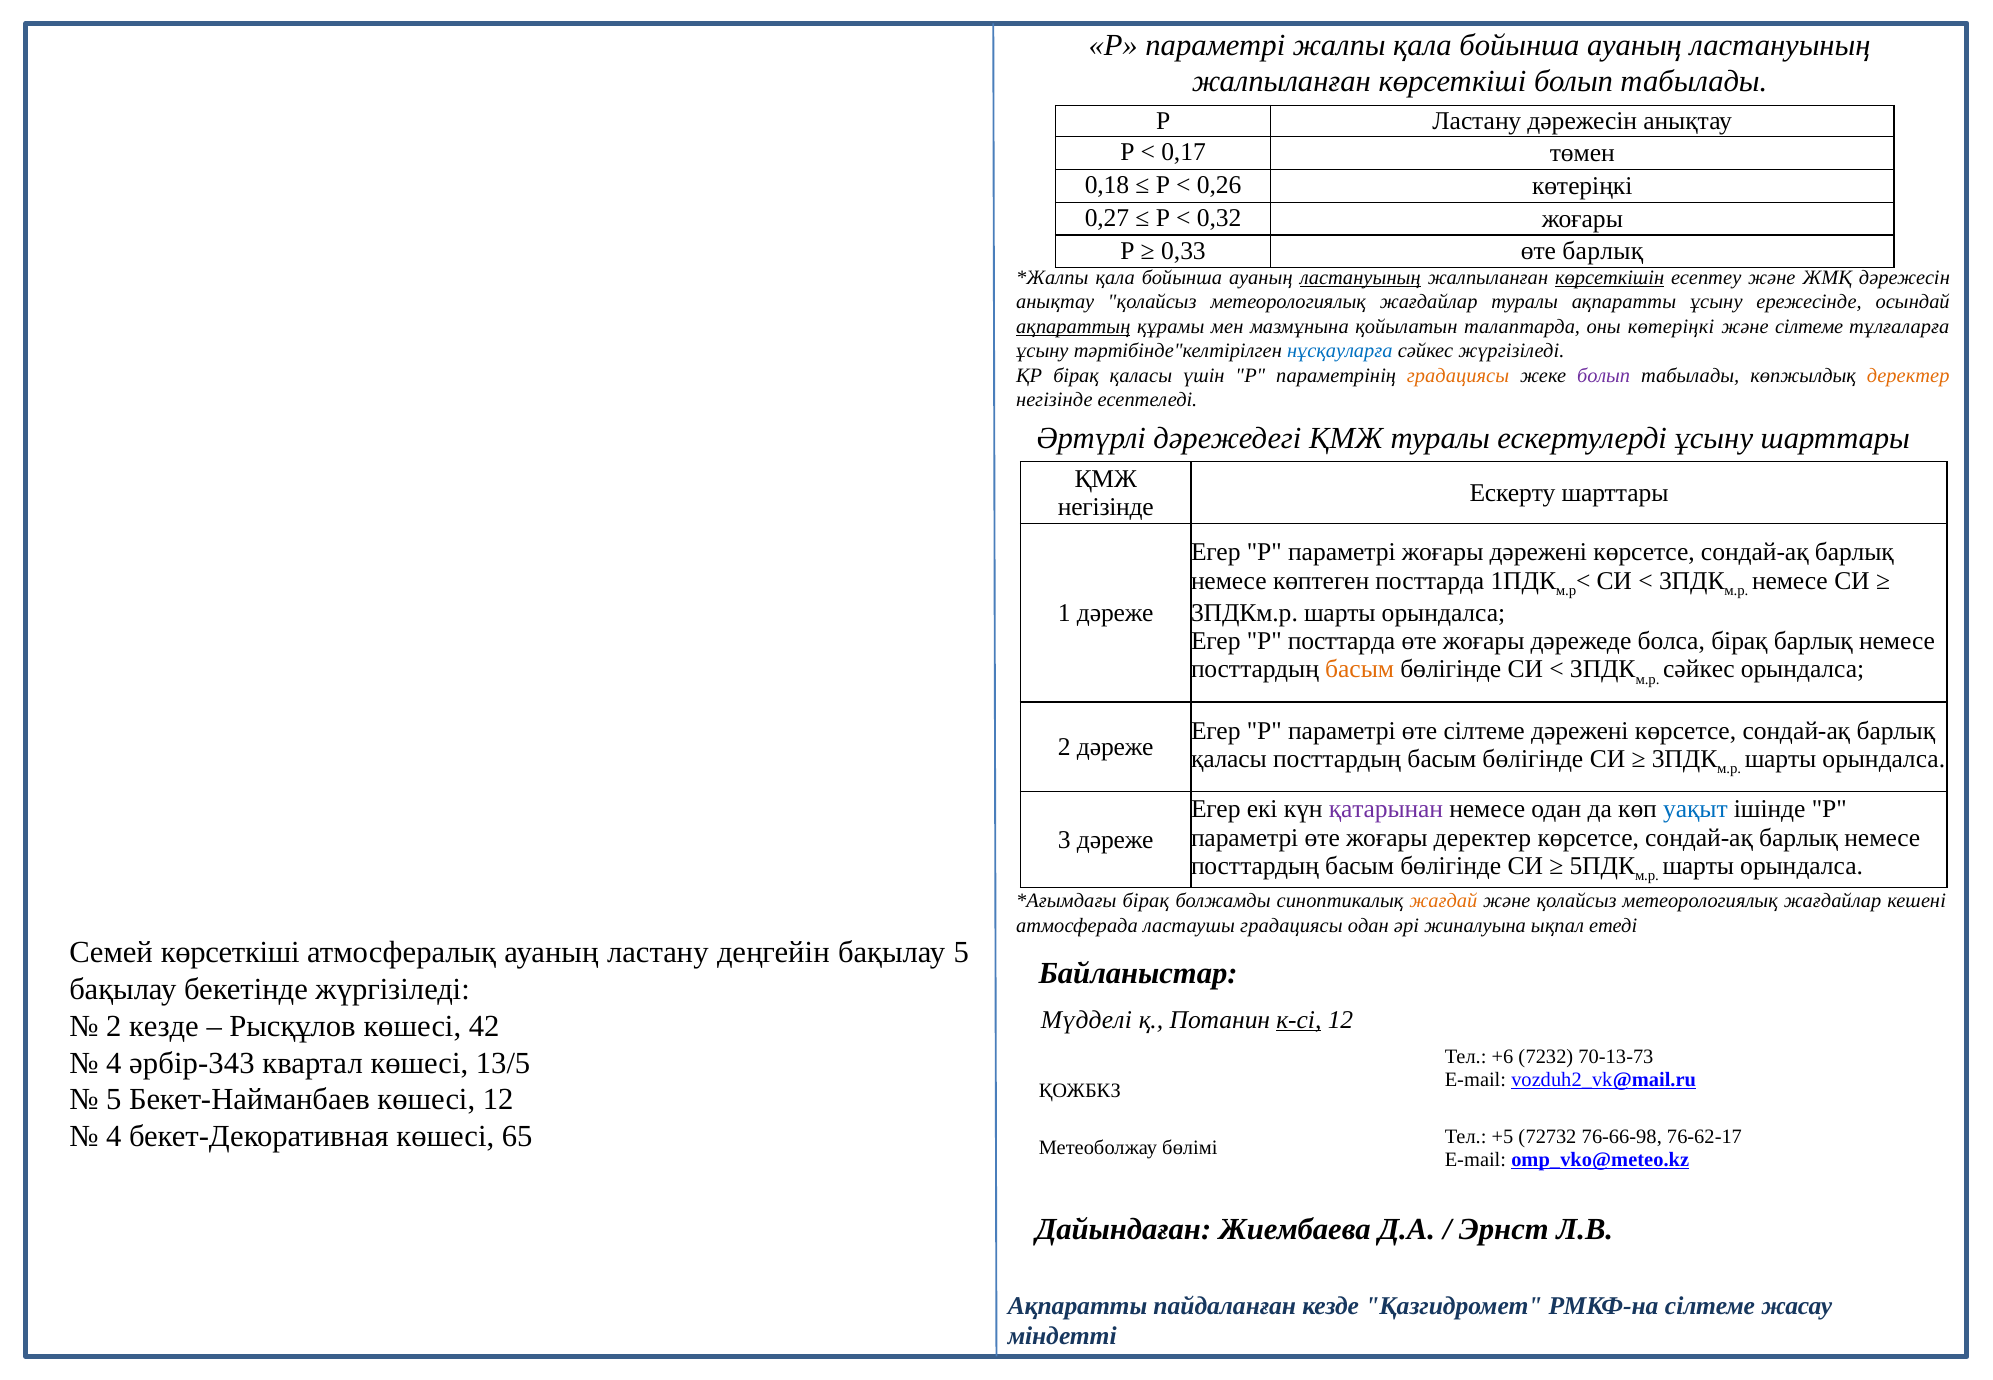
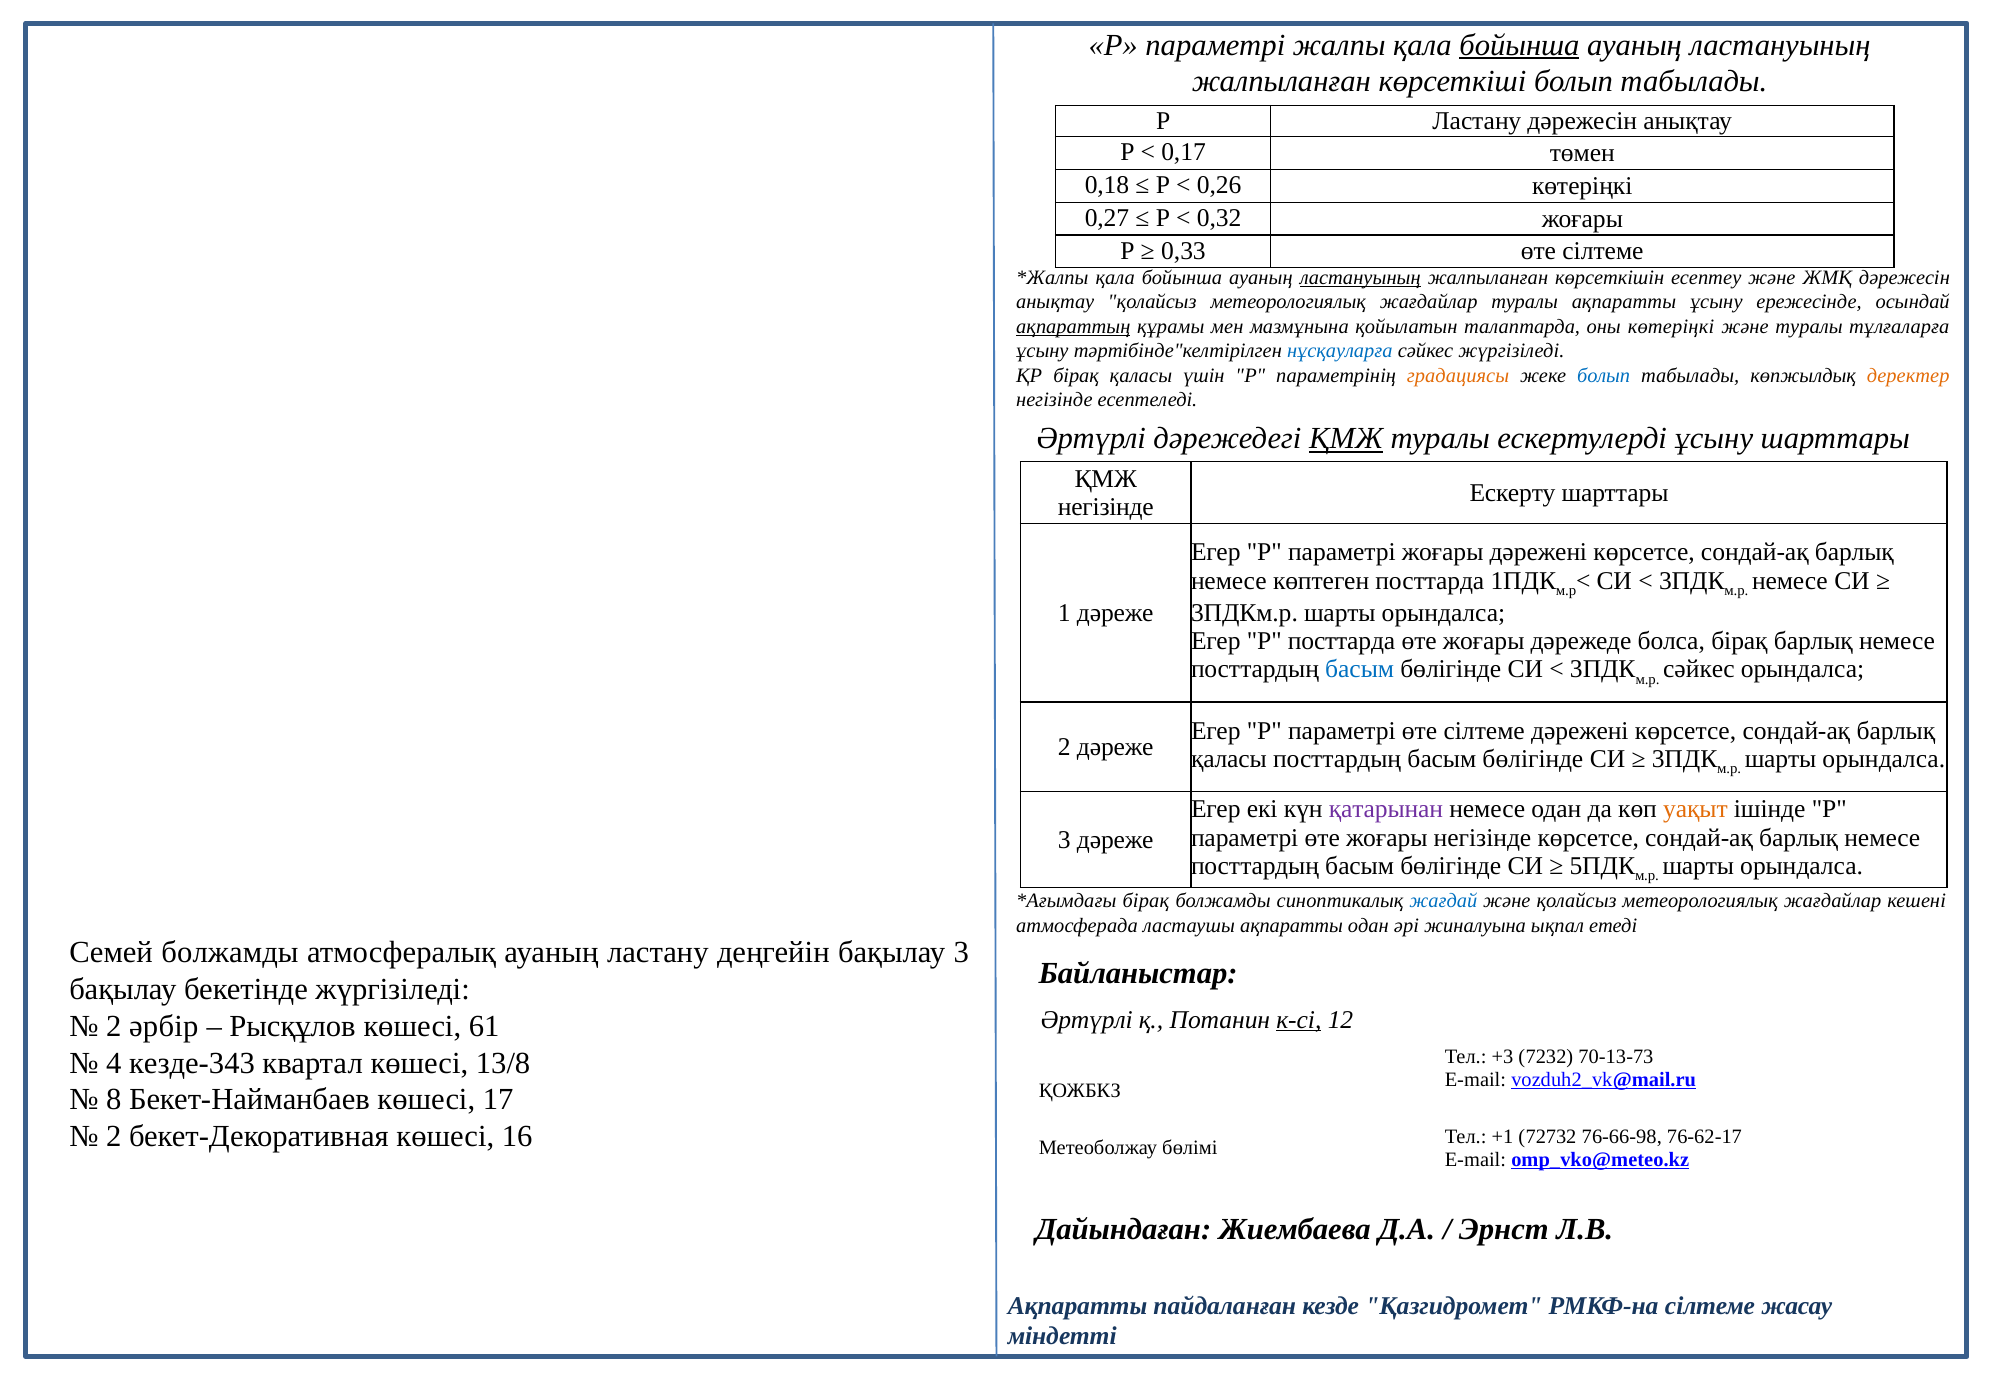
бойынша underline: none -> present (1519, 45)
0,33 өте барлық: барлық -> сілтеме (1603, 252)
көрсеткішін underline: present -> none (1610, 277)
және сілтеме: сілтеме -> туралы (1809, 326)
болып colour: purple -> blue (1604, 375)
ҚМЖ underline: none -> present (1346, 439)
басым colour: orange -> blue (1360, 669)
уақыт colour: blue -> orange (1695, 809)
жоғары деректер: деректер -> негізінде (1483, 838)
жағдай colour: orange -> blue (1443, 901)
ластаушы градациясы: градациясы -> ақпаратты (1292, 925)
Семей көрсеткіші: көрсеткіші -> болжамды (230, 952)
бақылау 5: 5 -> 3 (961, 952)
Мүдделі: Мүдделі -> Әртүрлі (1087, 1019)
2 кезде: кезде -> әрбір (164, 1026)
42: 42 -> 61 (484, 1026)
+6: +6 -> +3 (1502, 1057)
әрбір-343: әрбір-343 -> кезде-343 (192, 1063)
13/5: 13/5 -> 13/8 (503, 1063)
5: 5 -> 8 (114, 1100)
көшесі 12: 12 -> 17 (498, 1100)
4: 4 -> 2 (114, 1136)
65: 65 -> 16 (517, 1136)
+5: +5 -> +1 (1502, 1137)
